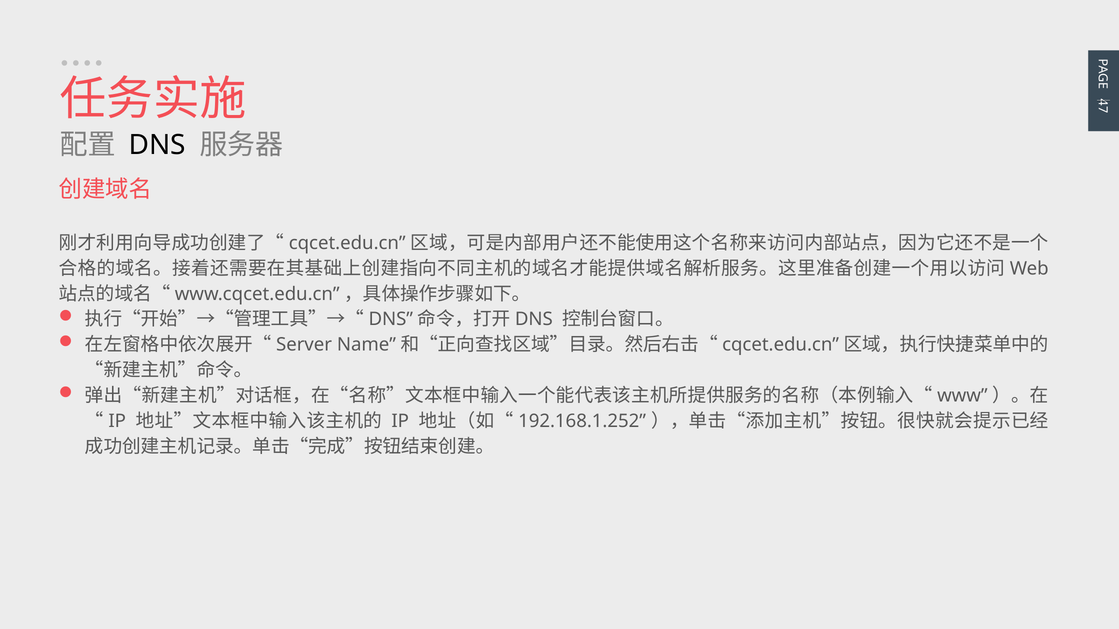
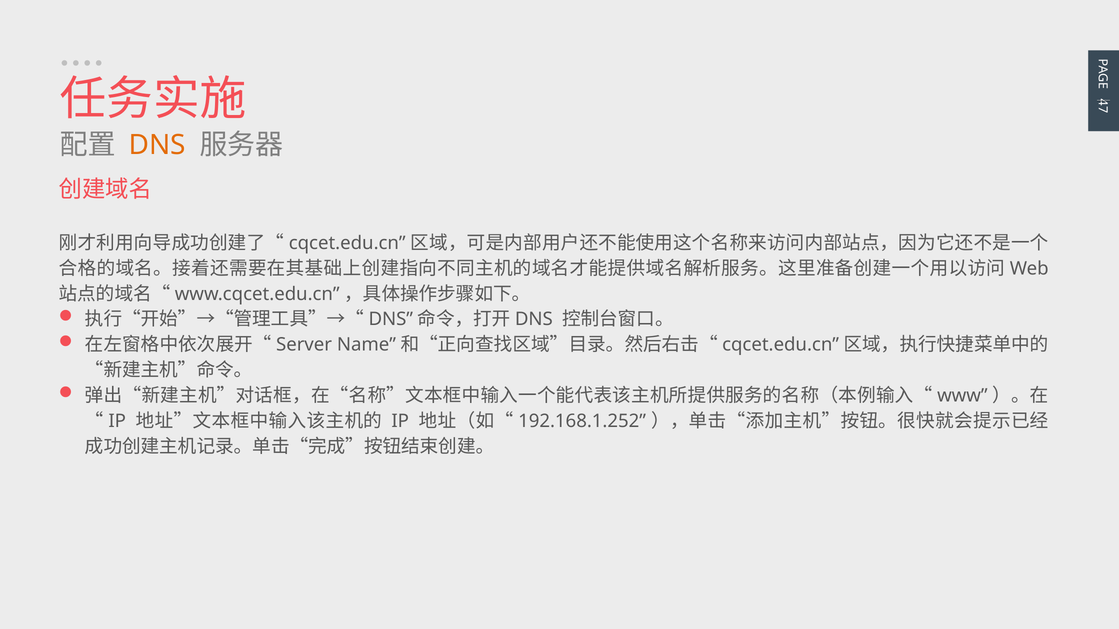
DNS colour: black -> orange (157, 145)
